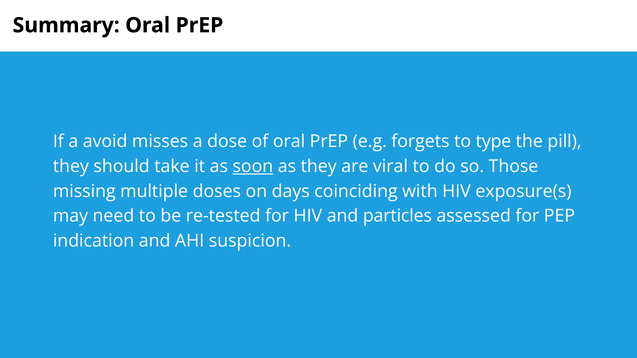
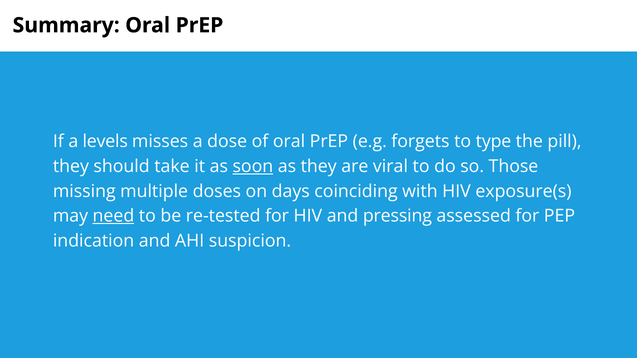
avoid: avoid -> levels (105, 142)
need underline: none -> present (113, 216)
particles: particles -> pressing (397, 216)
